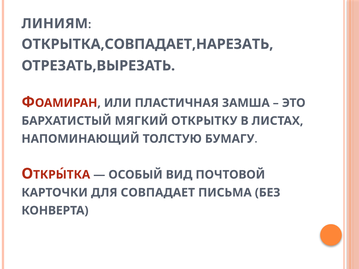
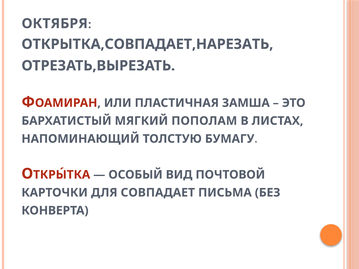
ЛИНИЯМ: ЛИНИЯМ -> ОКТЯБРЯ (55, 24)
ОТКРЫТКУ: ОТКРЫТКУ -> ПОПОЛАМ (204, 121)
